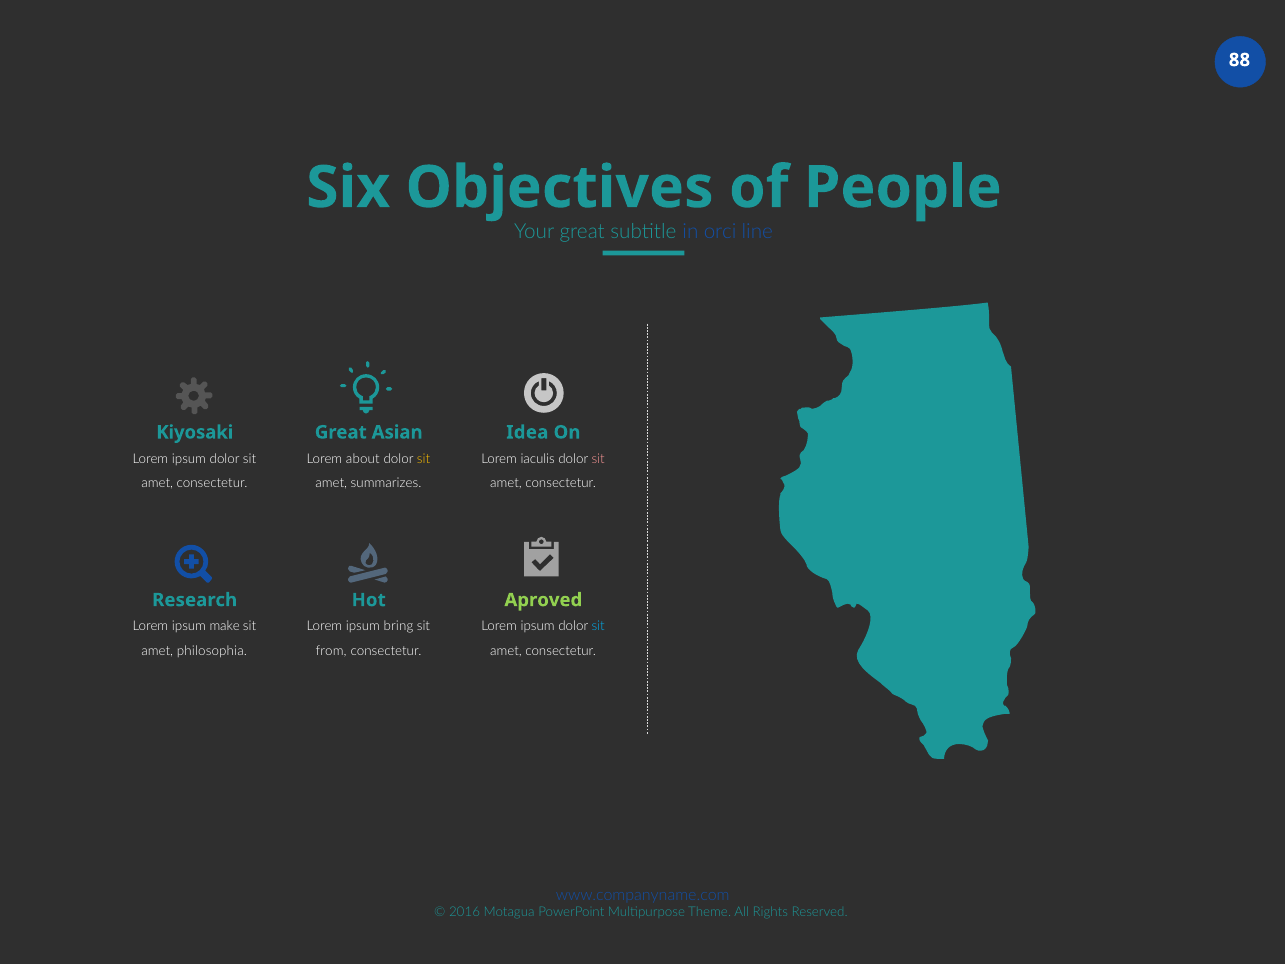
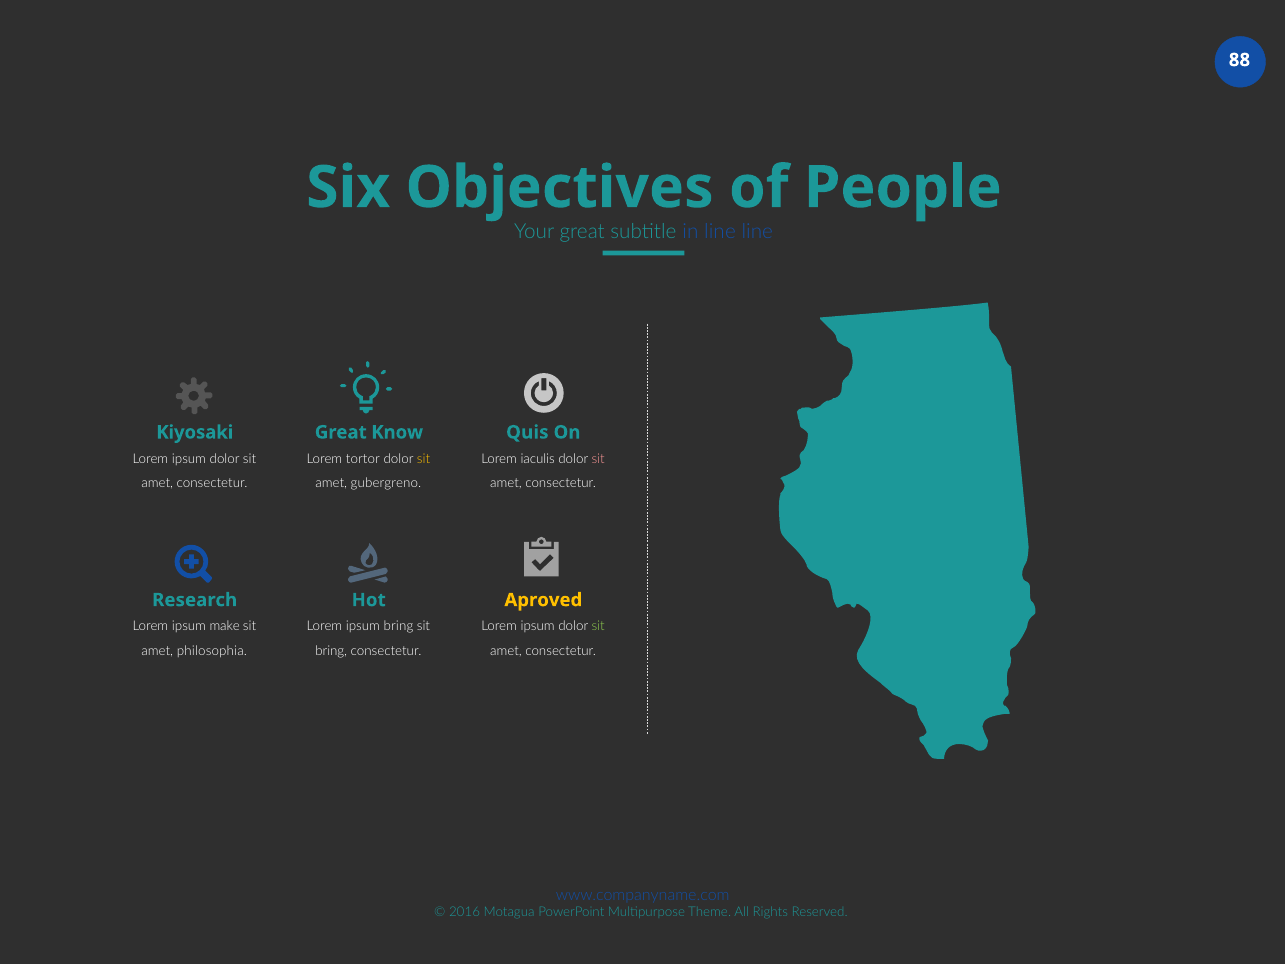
orci: orci -> line (720, 231)
Asian: Asian -> Know (397, 432)
Idea: Idea -> Quis (527, 432)
about: about -> tortor (363, 459)
summarizes: summarizes -> gubergreno (386, 483)
Aproved colour: light green -> yellow (543, 600)
sit colour: light blue -> light green (598, 626)
from: from -> bring (331, 650)
